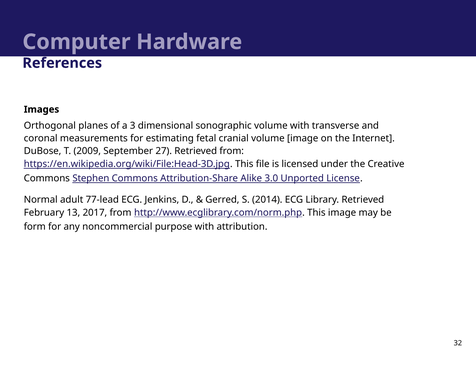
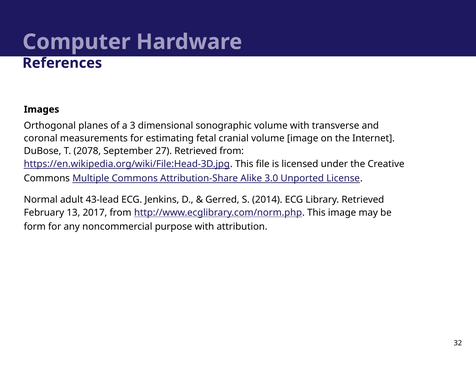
2009: 2009 -> 2078 (87, 151)
Stephen: Stephen -> Multiple (91, 178)
77-lead: 77-lead -> 43-lead (102, 200)
